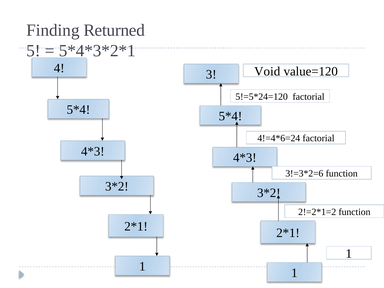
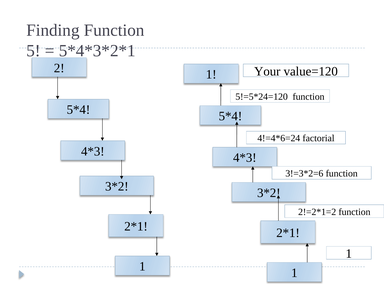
Finding Returned: Returned -> Function (114, 30)
4: 4 -> 2 (59, 68)
Void: Void -> Your (267, 71)
3: 3 -> 1 (211, 74)
factorial: factorial -> function (309, 97)
